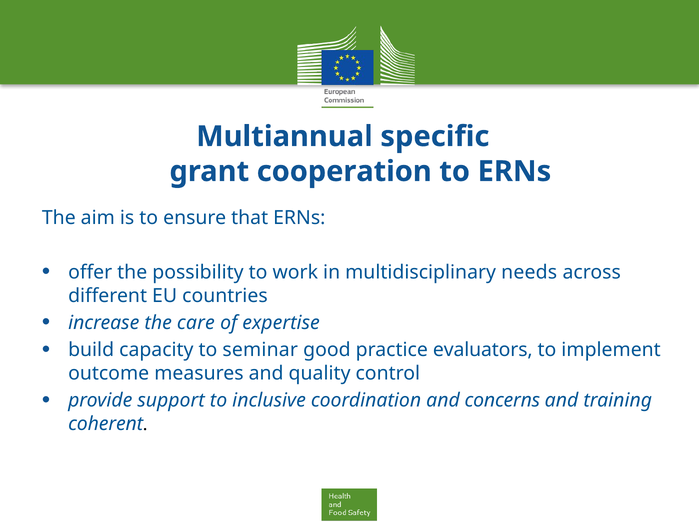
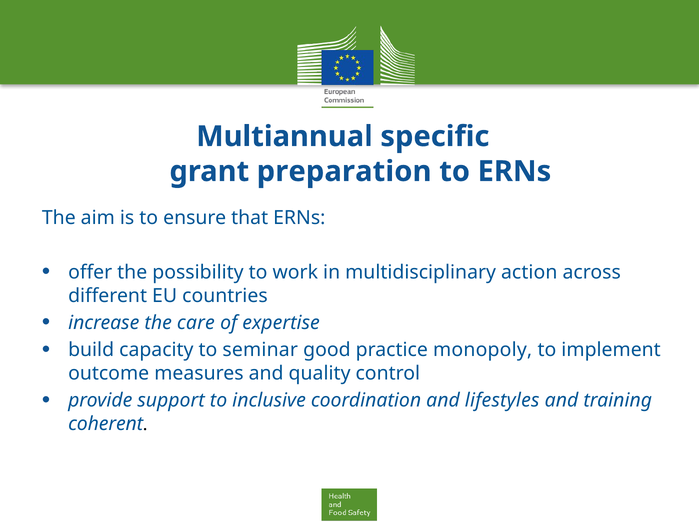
cooperation: cooperation -> preparation (344, 171)
needs: needs -> action (529, 272)
evaluators: evaluators -> monopoly (483, 350)
concerns: concerns -> lifestyles (502, 401)
